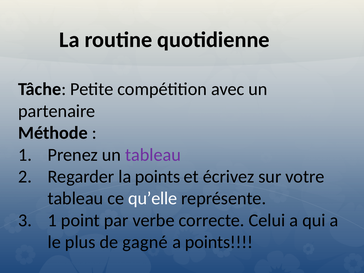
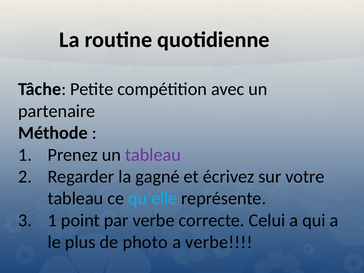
la points: points -> gagné (157, 177)
qu’elle colour: white -> light blue (153, 198)
gagné: gagné -> photo (145, 242)
a points: points -> verbe (219, 242)
